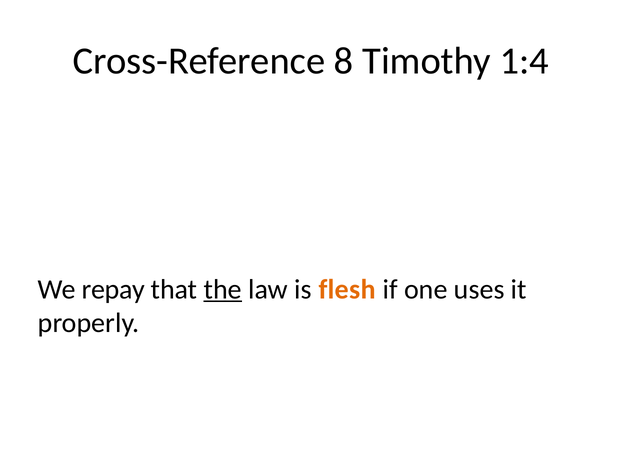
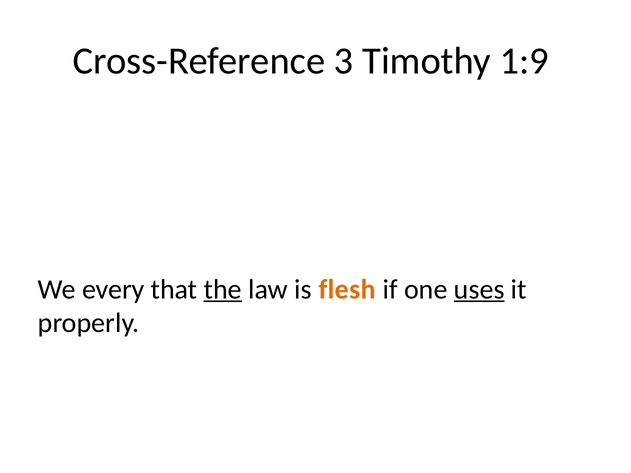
8: 8 -> 3 (344, 61)
1:4: 1:4 -> 1:9 (524, 61)
repay: repay -> every (113, 289)
uses underline: none -> present (479, 289)
